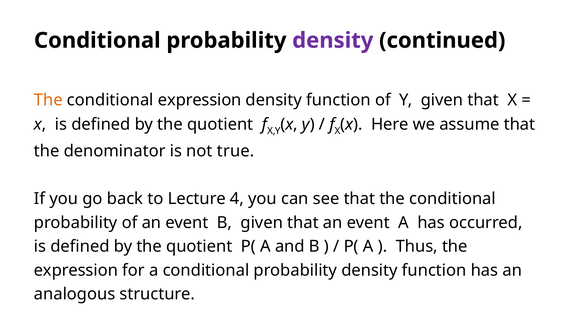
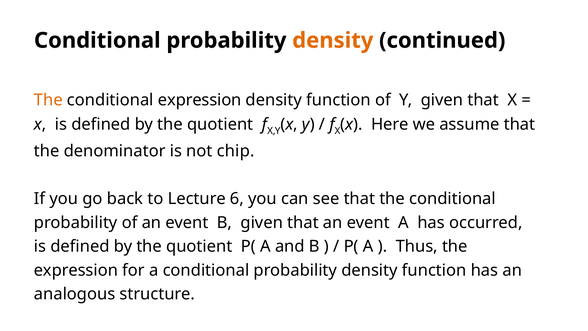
density colour: purple -> orange (333, 40)
true: true -> chip (236, 151)
4: 4 -> 6 (237, 199)
